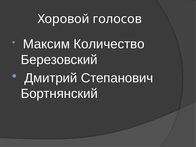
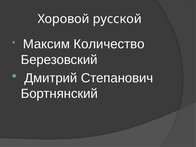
голосов: голосов -> русской (117, 19)
